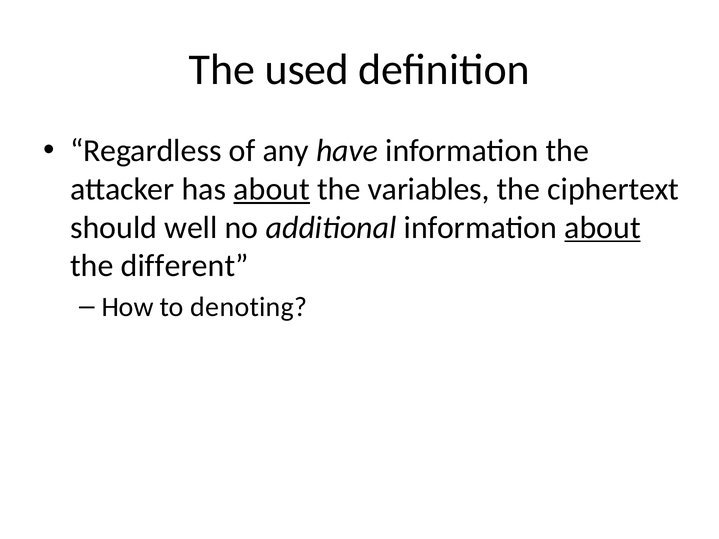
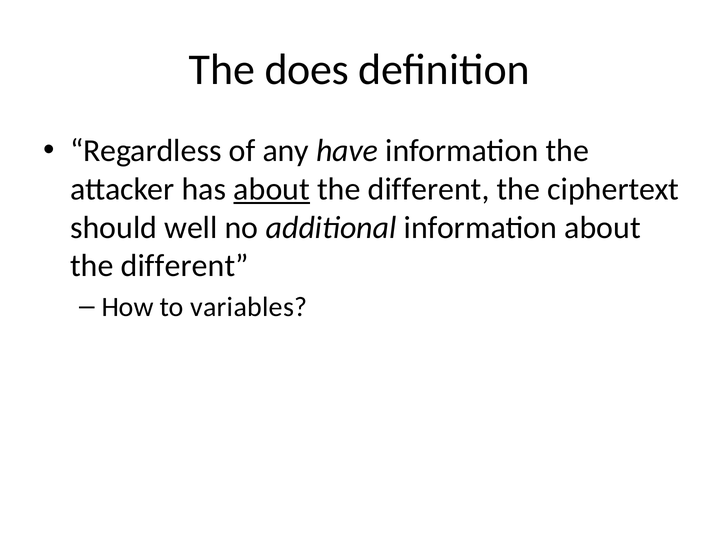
used: used -> does (307, 70)
variables: variables -> different (429, 189)
about underline: present -> none (602, 228)
denoting: denoting -> variables (249, 307)
